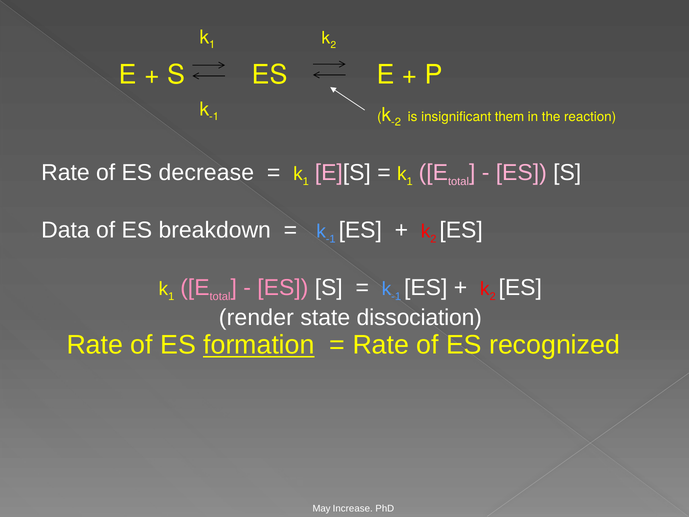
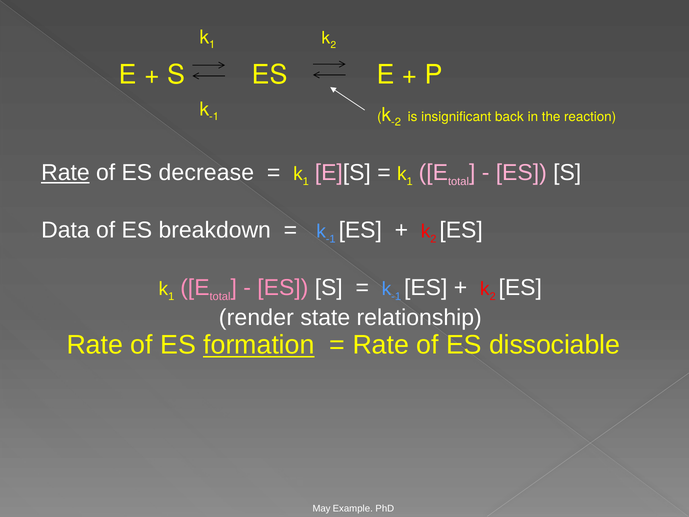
them: them -> back (509, 117)
Rate underline: none -> present (65, 173)
dissociation: dissociation -> relationship (419, 318)
recognized: recognized -> dissociable (555, 345)
Increase: Increase -> Example (353, 508)
